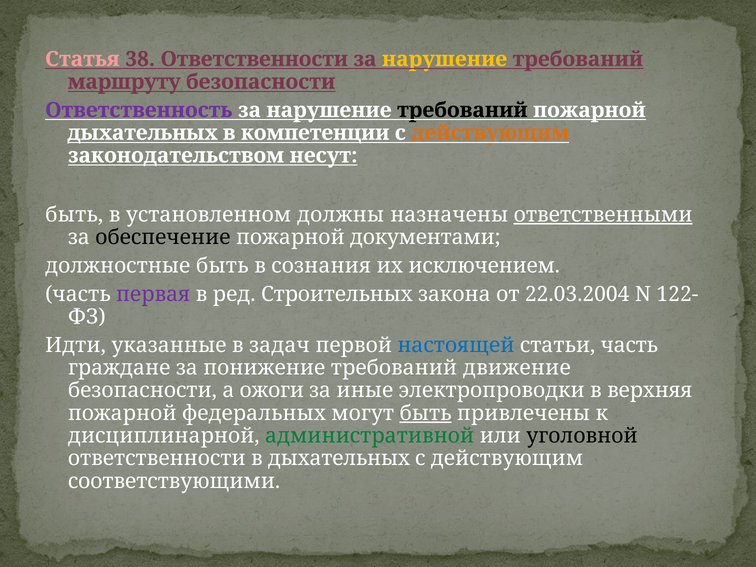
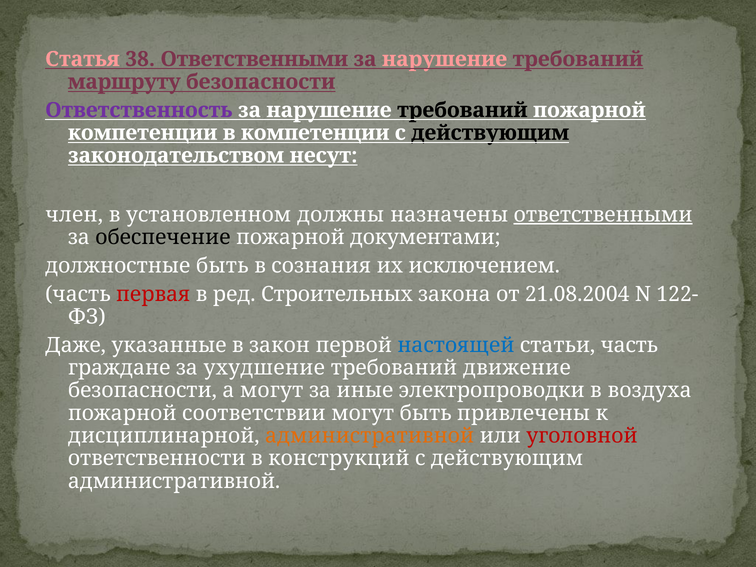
38 Ответственности: Ответственности -> Ответственными (254, 59)
нарушение colour: yellow -> pink (445, 59)
дыхательных: дыхательных -> компетенции (143, 133)
действующим colour: orange -> black (490, 133)
быть: быть -> член (74, 215)
первая colour: purple -> red (153, 294)
22.03.2004: 22.03.2004 -> 21.08.2004 (577, 294)
Идти: Идти -> Даже (76, 345)
задач: задач -> закон (279, 345)
понижение: понижение -> ухудшение (264, 368)
а ожоги: ожоги -> могут (272, 390)
верхняя: верхняя -> воздуха (650, 390)
федеральных: федеральных -> соответствии (254, 413)
быть underline: present -> none (426, 413)
административной colour: green -> orange (370, 436)
уголовной colour: black -> red (582, 436)
в дыхательных: дыхательных -> конструкций (339, 458)
соответствующими: соответствующими -> административной (174, 481)
